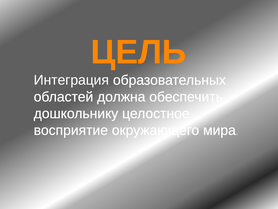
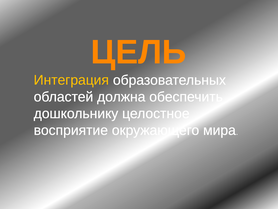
Интеграция colour: white -> yellow (71, 80)
